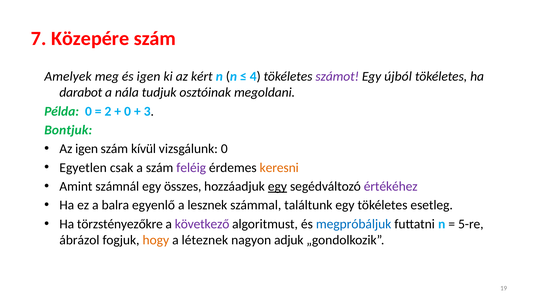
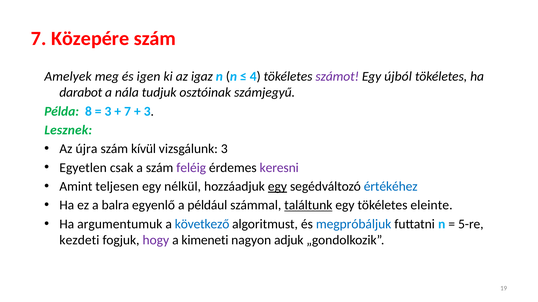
kért: kért -> igaz (202, 77)
megoldani: megoldani -> számjegyű (265, 93)
Példa 0: 0 -> 8 (88, 112)
2: 2 -> 3 (108, 112)
0: 0 -> 7 (128, 112)
Bontjuk: Bontjuk -> Lesznek (68, 130)
Az igen: igen -> újra (86, 149)
vizsgálunk 0: 0 -> 3 (224, 149)
keresni colour: orange -> purple (279, 168)
számnál: számnál -> teljesen (117, 187)
összes: összes -> nélkül (183, 187)
értékéhez colour: purple -> blue (391, 187)
lesznek: lesznek -> például (207, 206)
találtunk underline: none -> present (308, 206)
esetleg: esetleg -> eleinte (432, 206)
törzstényezőkre: törzstényezőkre -> argumentumuk (120, 224)
következő colour: purple -> blue (202, 224)
ábrázol: ábrázol -> kezdeti (79, 241)
hogy colour: orange -> purple (156, 241)
léteznek: léteznek -> kimeneti (205, 241)
